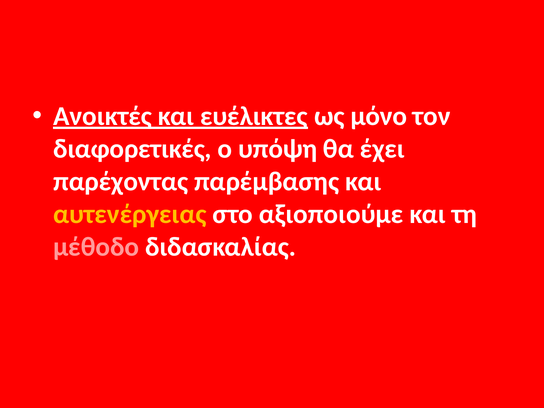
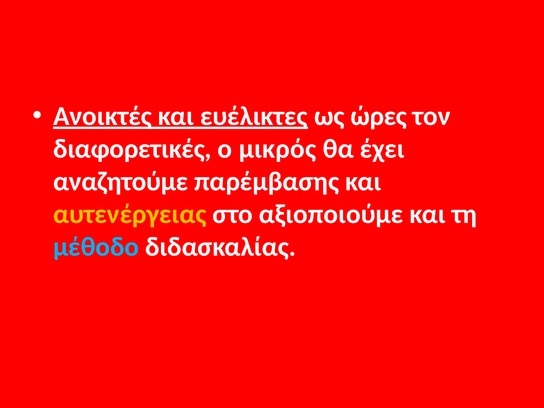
μόνο: μόνο -> ώρες (379, 116)
υπόψη: υπόψη -> μικρός (277, 149)
παρέχοντας: παρέχοντας -> αναζητούμε (121, 181)
μέθοδο colour: pink -> light blue (96, 247)
